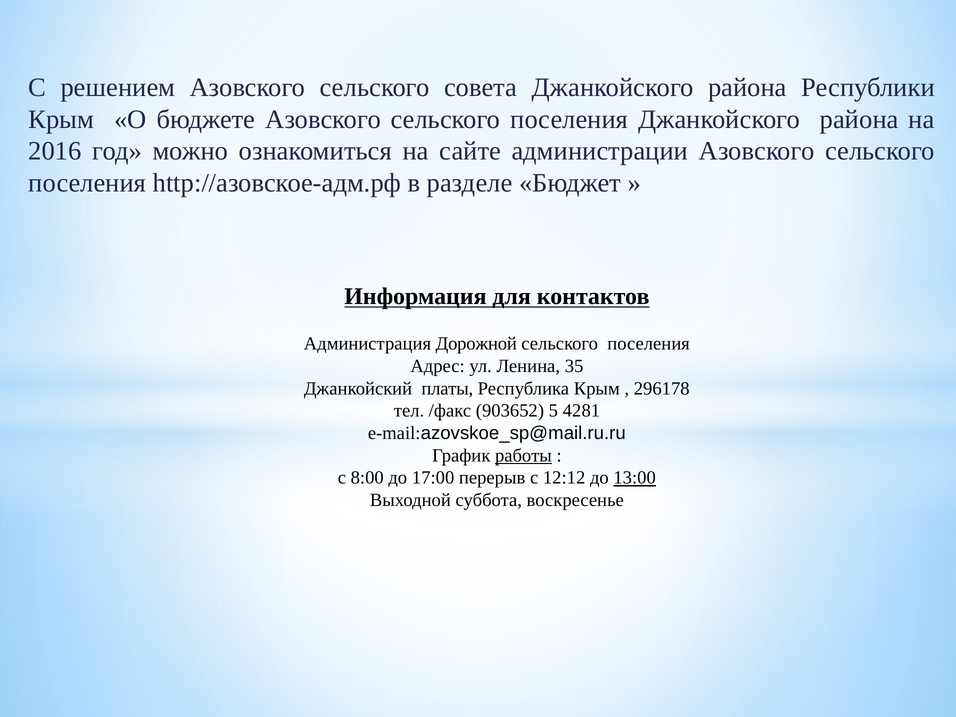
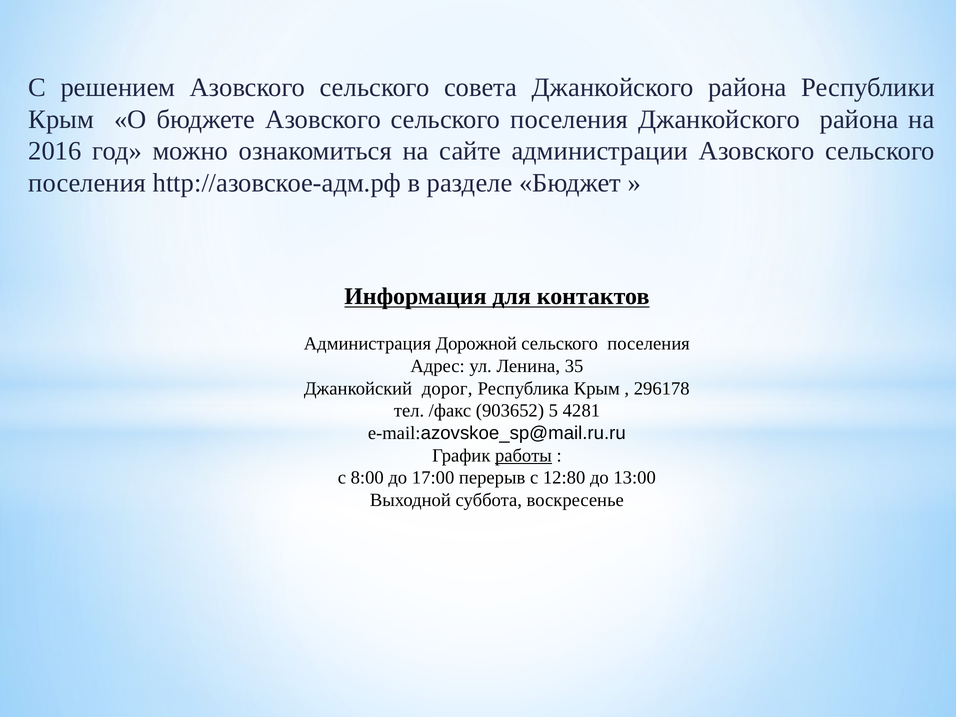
платы: платы -> дорог (447, 388)
12:12: 12:12 -> 12:80 (564, 478)
13:00 underline: present -> none (635, 478)
